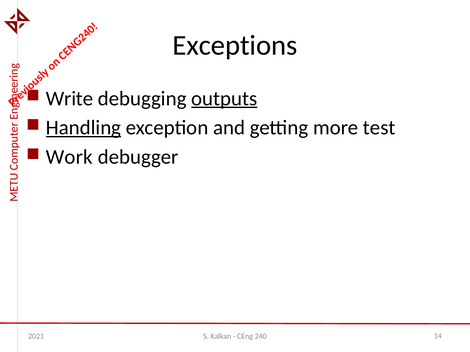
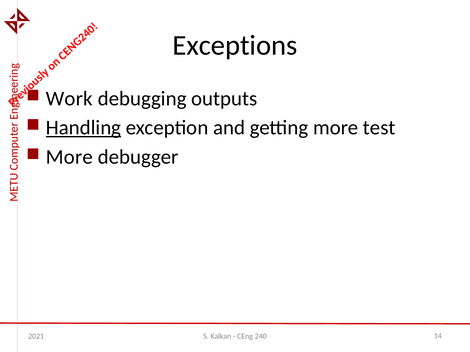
Write: Write -> Work (69, 99)
outputs underline: present -> none (224, 99)
Work: Work -> More (69, 157)
